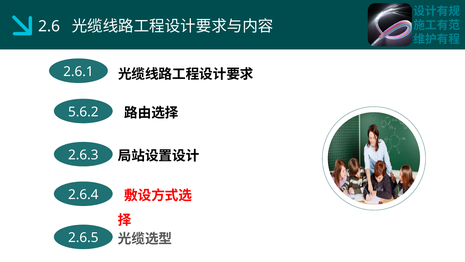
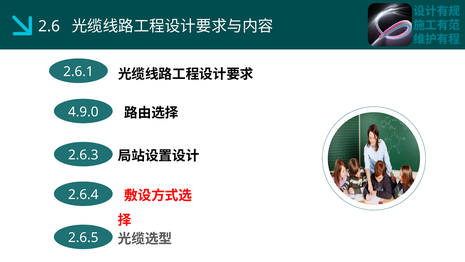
5.6.2: 5.6.2 -> 4.9.0 (83, 112)
